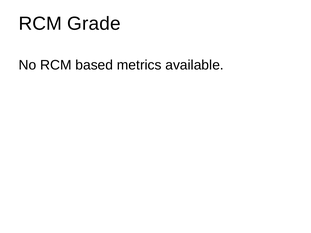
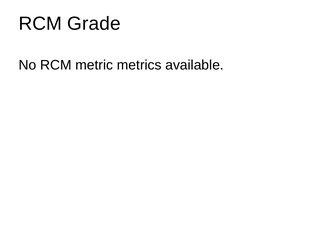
based: based -> metric (94, 65)
